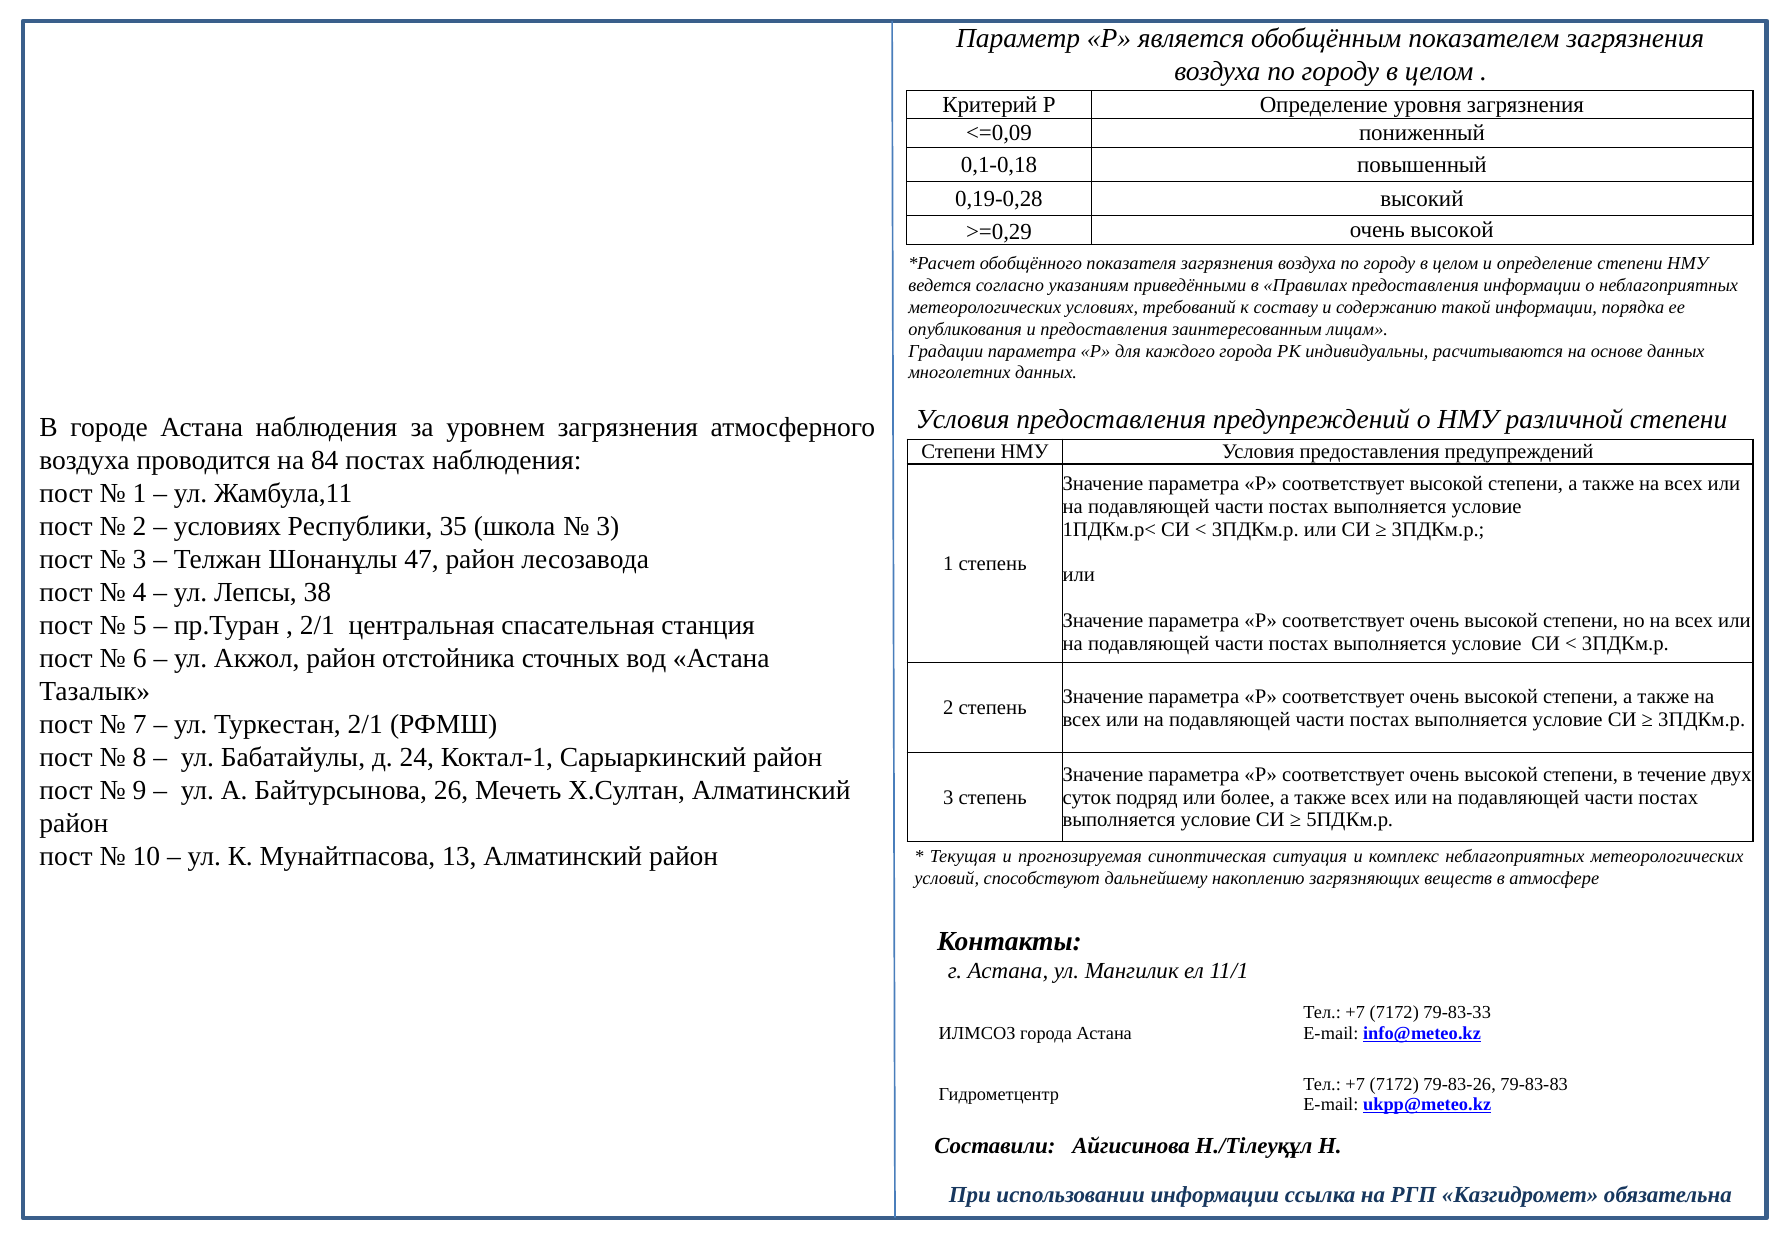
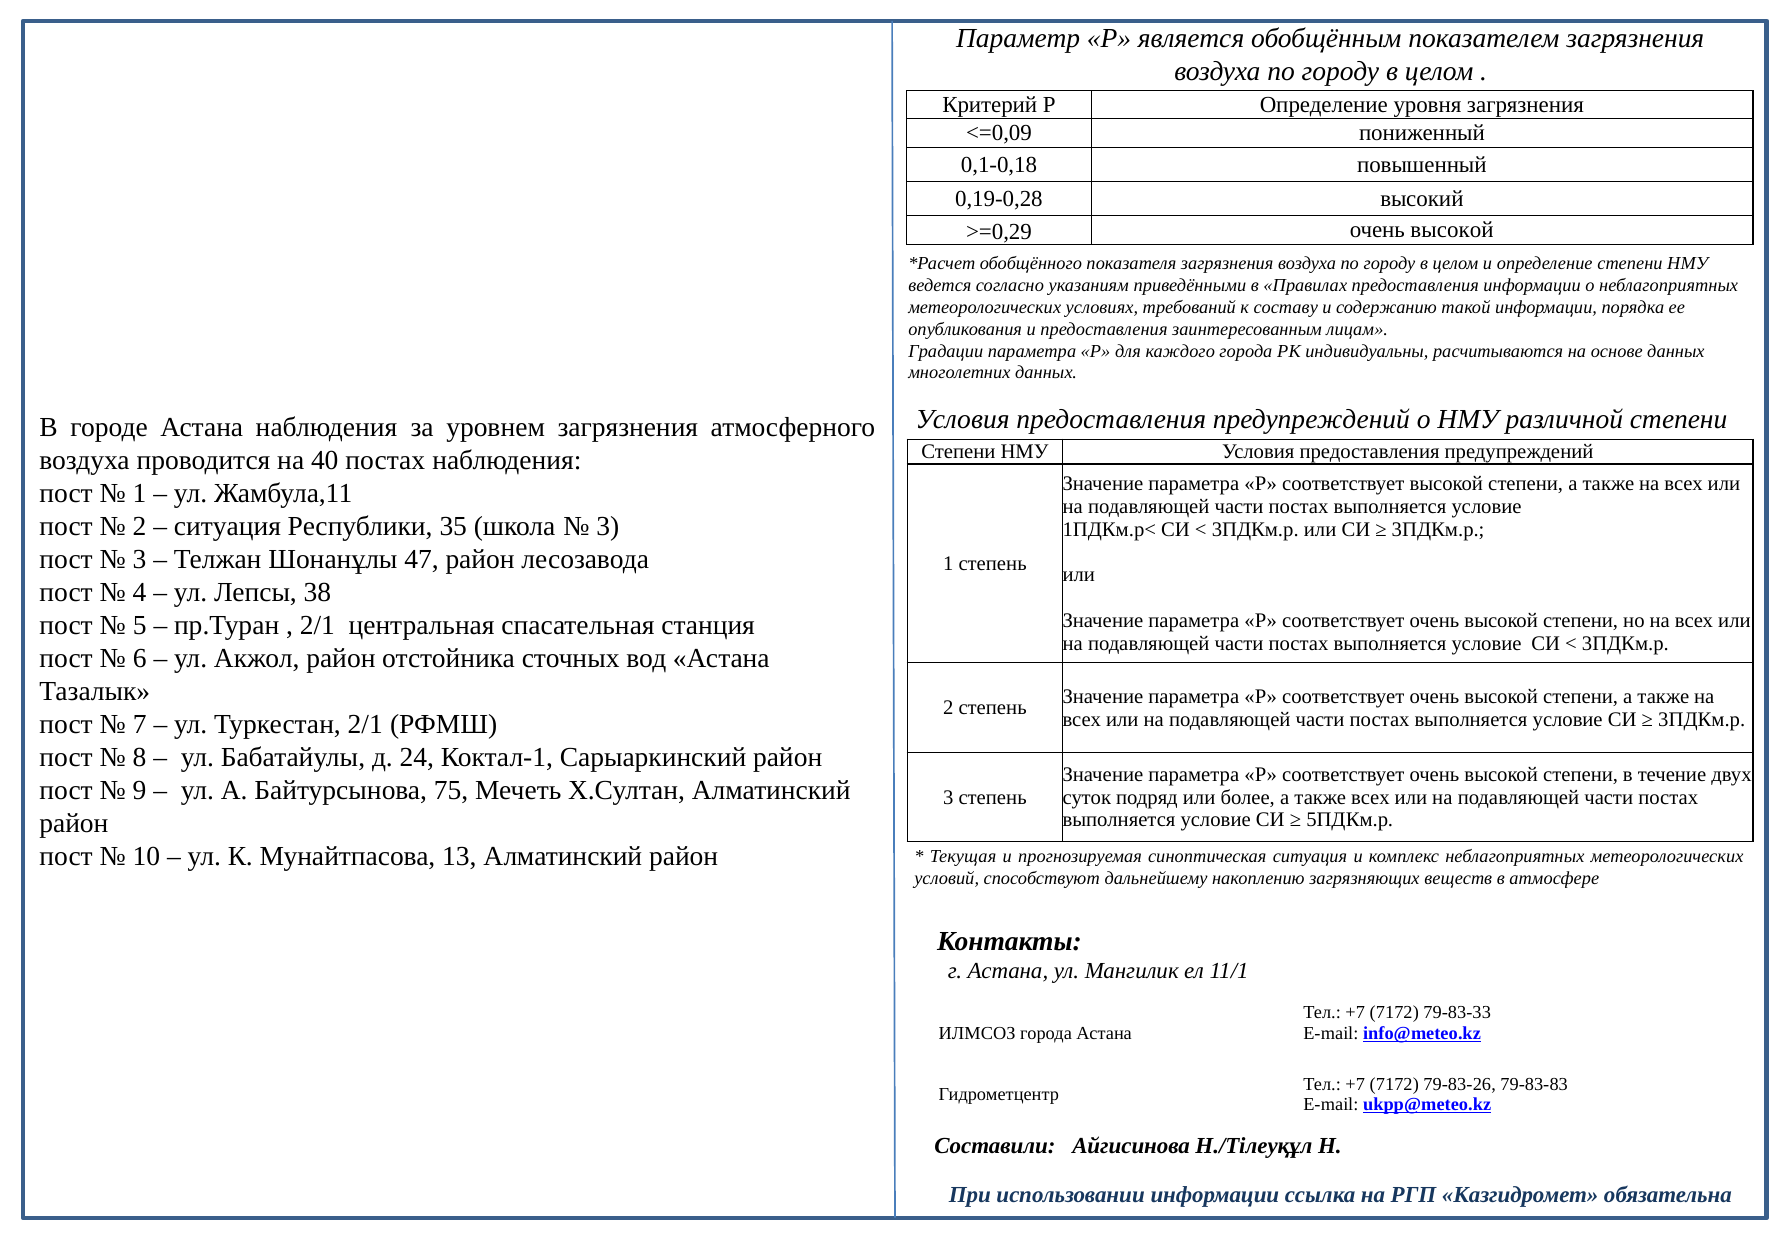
84: 84 -> 40 (325, 460)
условиях: условиях -> ситуация (227, 526)
26: 26 -> 75 (451, 791)
